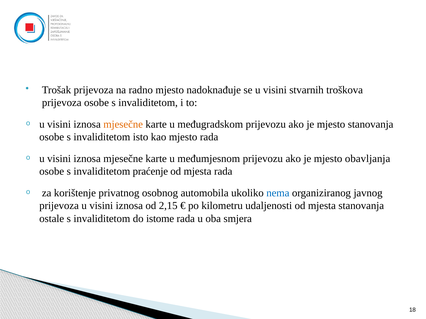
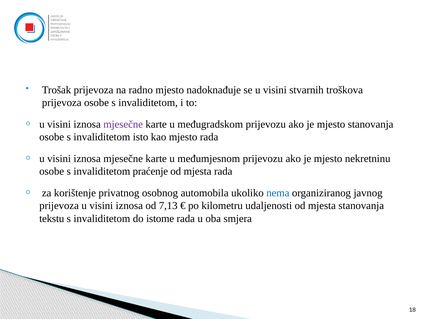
mjesečne colour: orange -> purple (123, 124)
obavljanja: obavljanja -> nekretninu (368, 159)
2,15: 2,15 -> 7,13 (168, 206)
ostale: ostale -> tekstu (52, 219)
